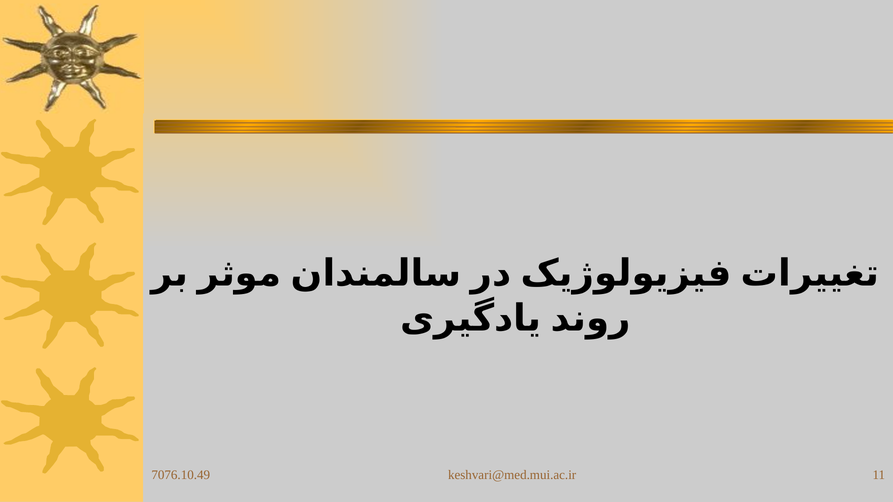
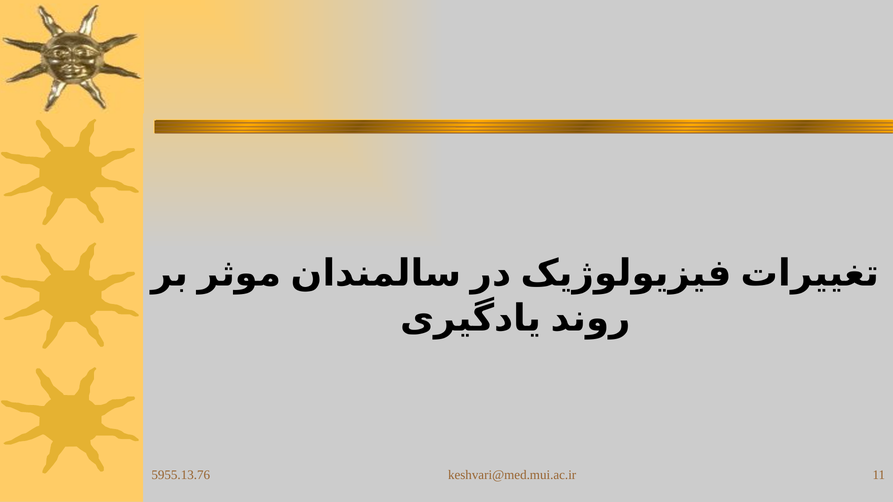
7076.10.49: 7076.10.49 -> 5955.13.76 (181, 475)
